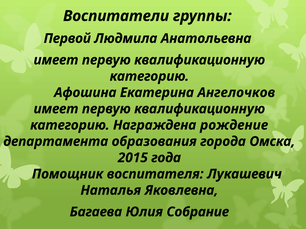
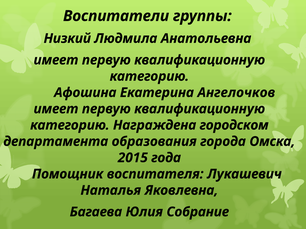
Первой: Первой -> Низкий (67, 39)
рождение: рождение -> городском (234, 125)
